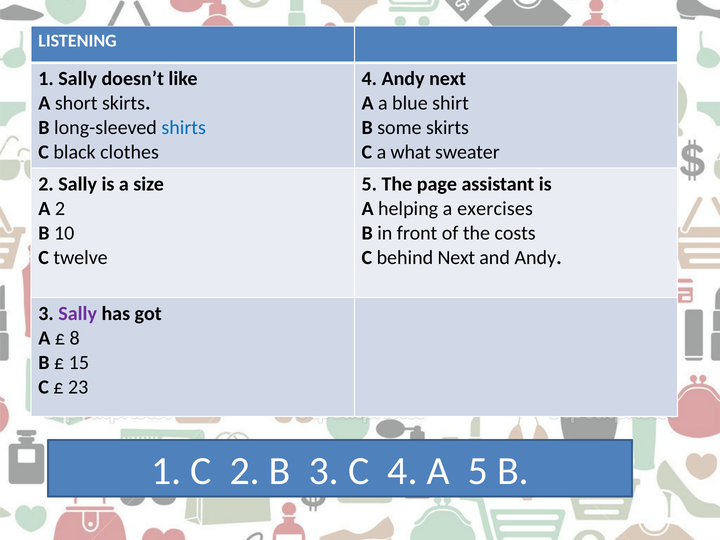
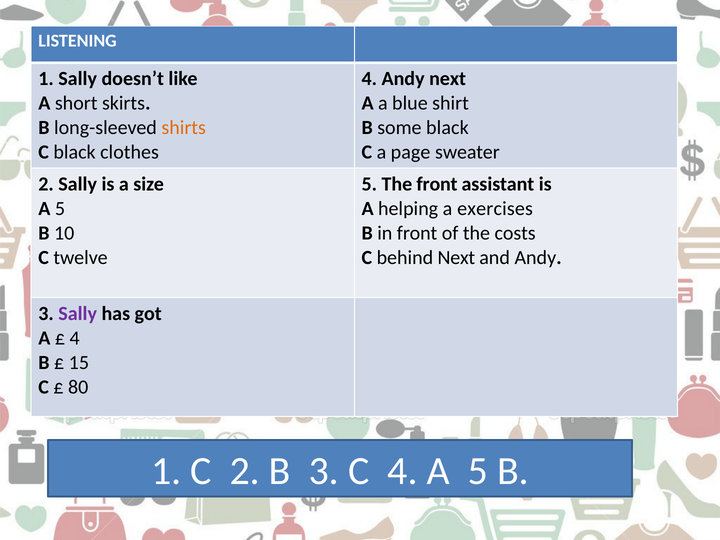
shirts colour: blue -> orange (184, 128)
some skirts: skirts -> black (447, 128)
what: what -> page (411, 152)
The page: page -> front (437, 184)
2: 2 -> 5 (60, 208)
8: 8 -> 4 (75, 338)
23: 23 -> 80 (78, 387)
